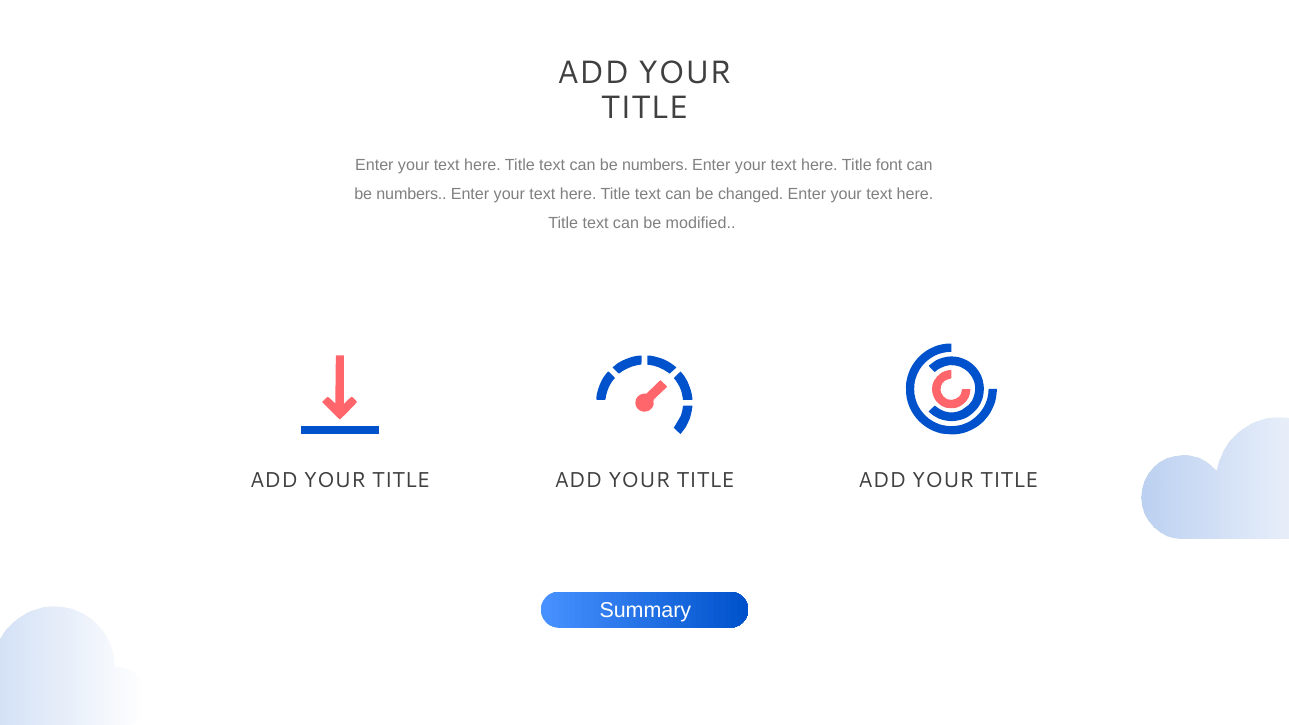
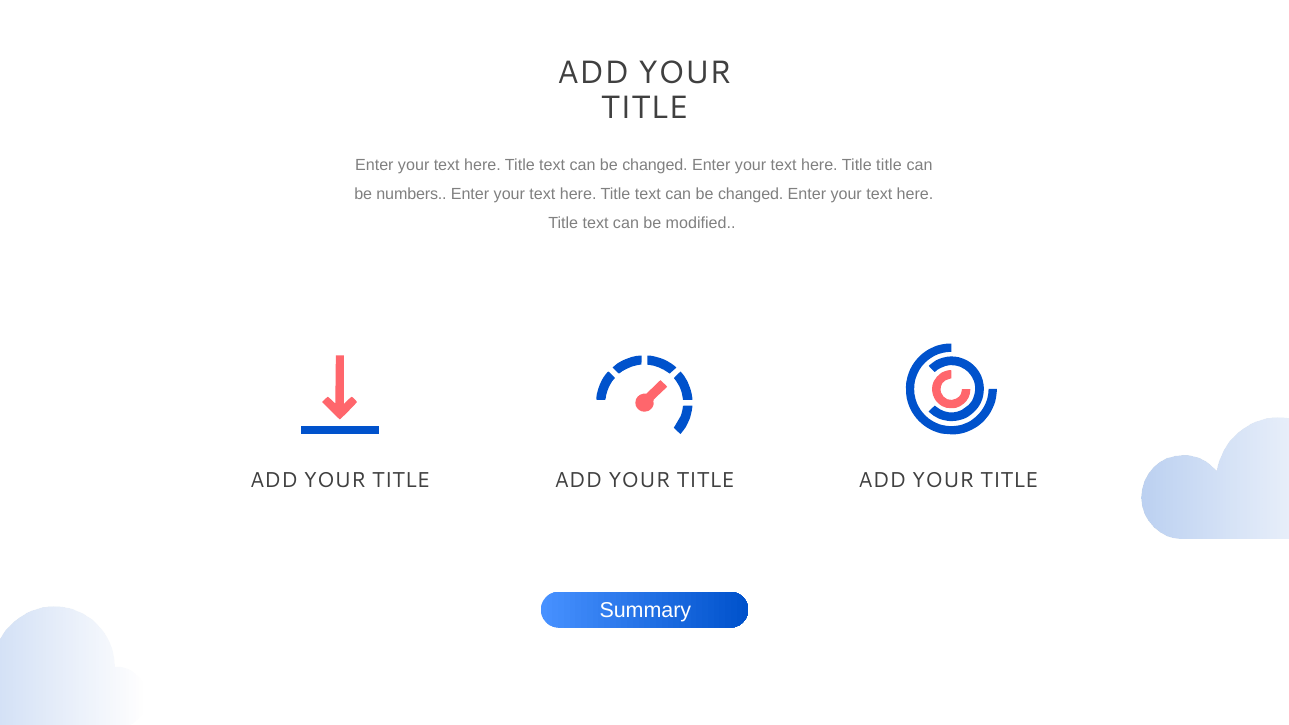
numbers: numbers -> changed (655, 165)
Title font: font -> title (889, 165)
